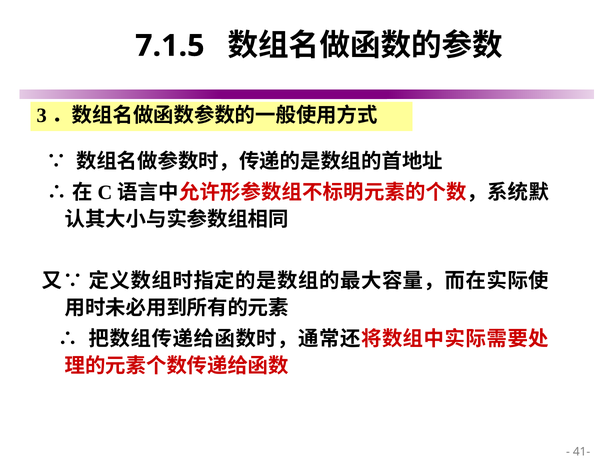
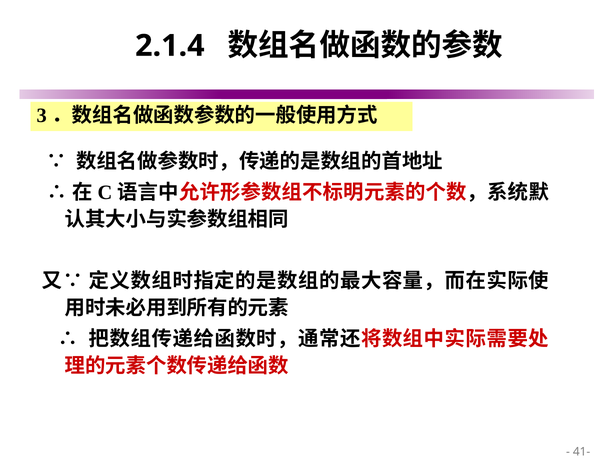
7.1.5: 7.1.5 -> 2.1.4 (170, 46)
